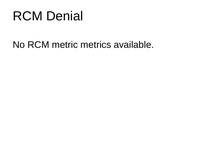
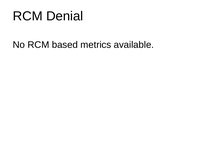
metric: metric -> based (65, 45)
